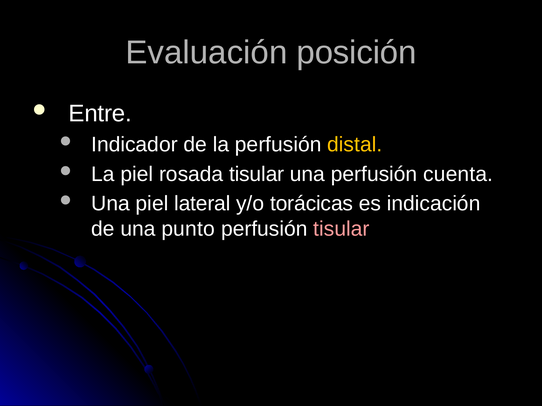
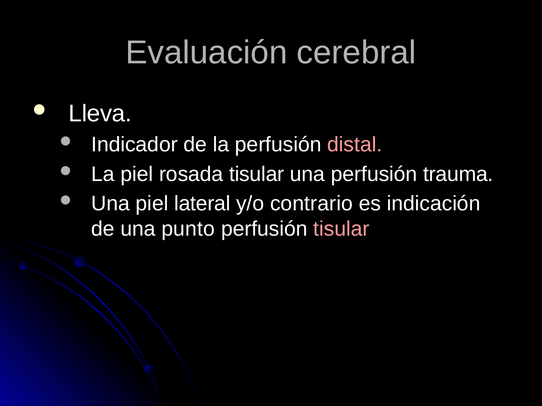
posición: posición -> cerebral (356, 53)
Entre: Entre -> Lleva (100, 114)
distal colour: yellow -> pink (355, 145)
cuenta: cuenta -> trauma (458, 174)
torácicas: torácicas -> contrario (311, 204)
